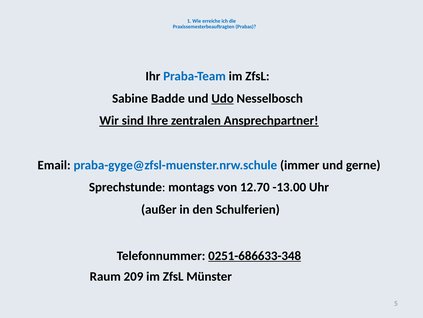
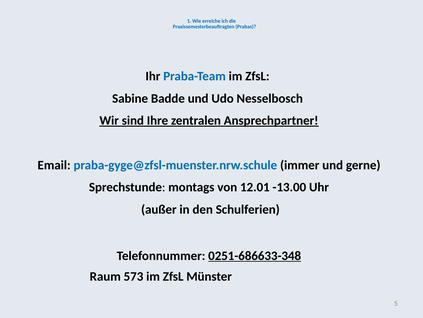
Udo underline: present -> none (223, 98)
12.70: 12.70 -> 12.01 (255, 187)
209: 209 -> 573 (133, 276)
